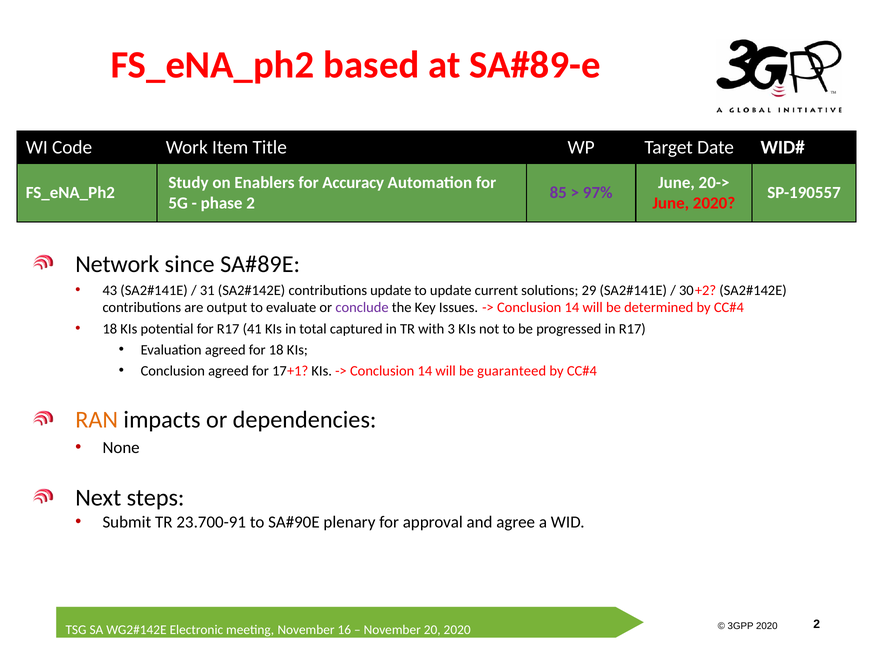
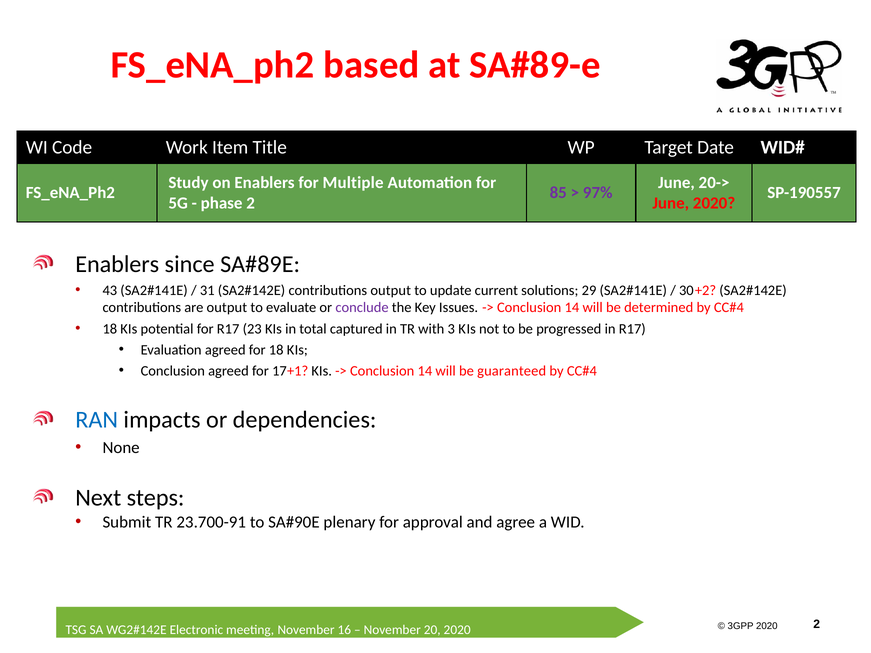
Accuracy: Accuracy -> Multiple (353, 183)
Network: Network -> Enablers (117, 264)
contributions update: update -> output (391, 290)
41: 41 -> 23 (252, 329)
RAN colour: orange -> blue (97, 420)
